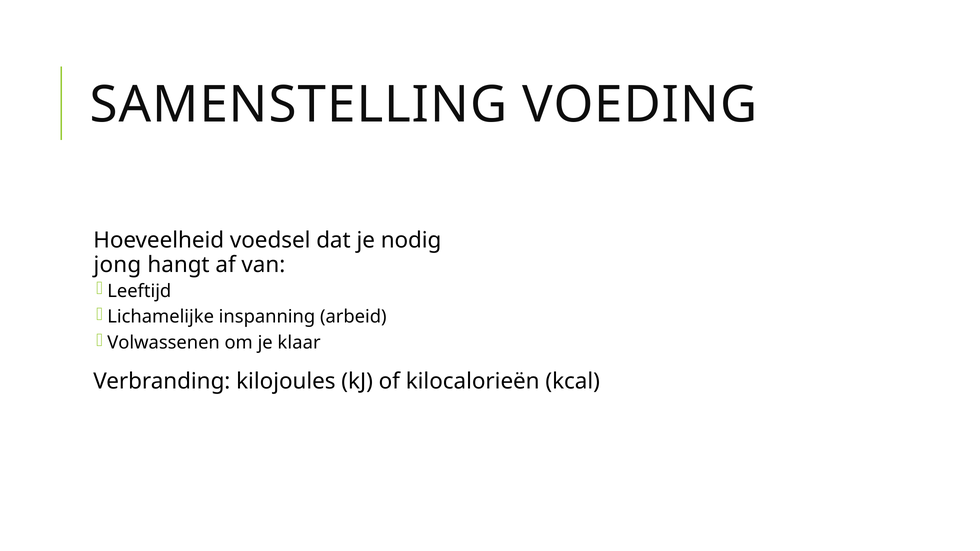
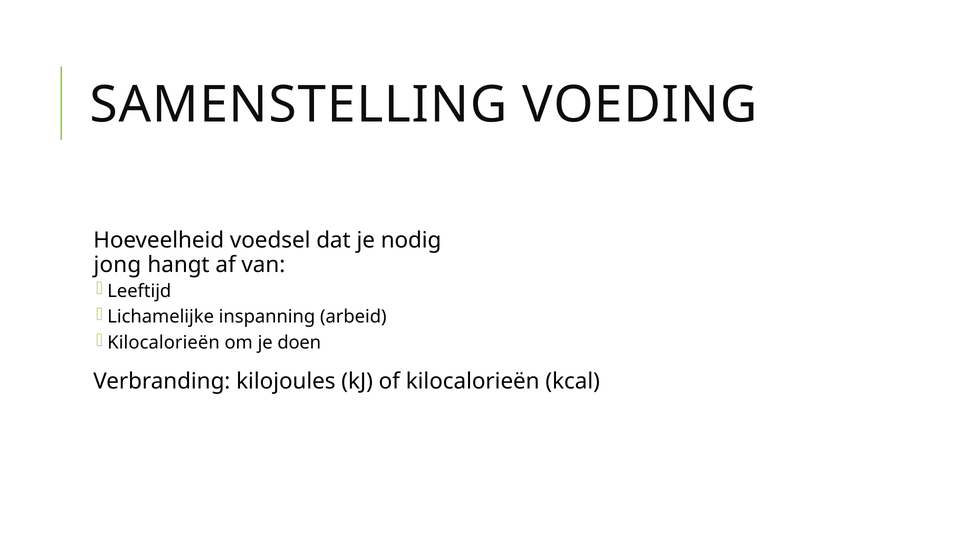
Volwassenen: Volwassenen -> Kilocalorieën (164, 343)
klaar: klaar -> doen (299, 343)
